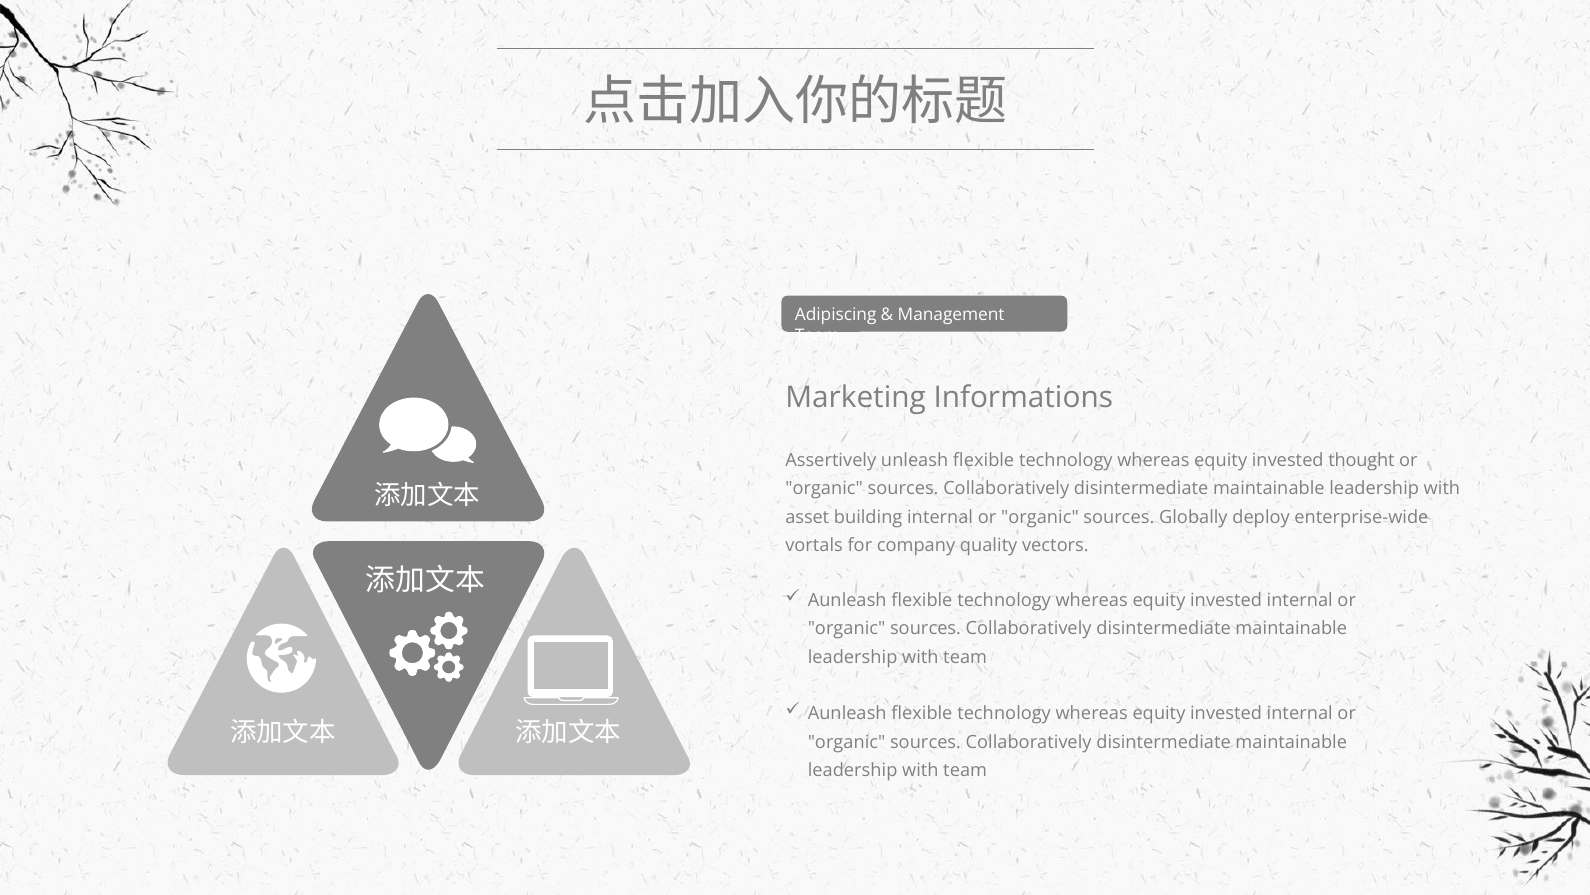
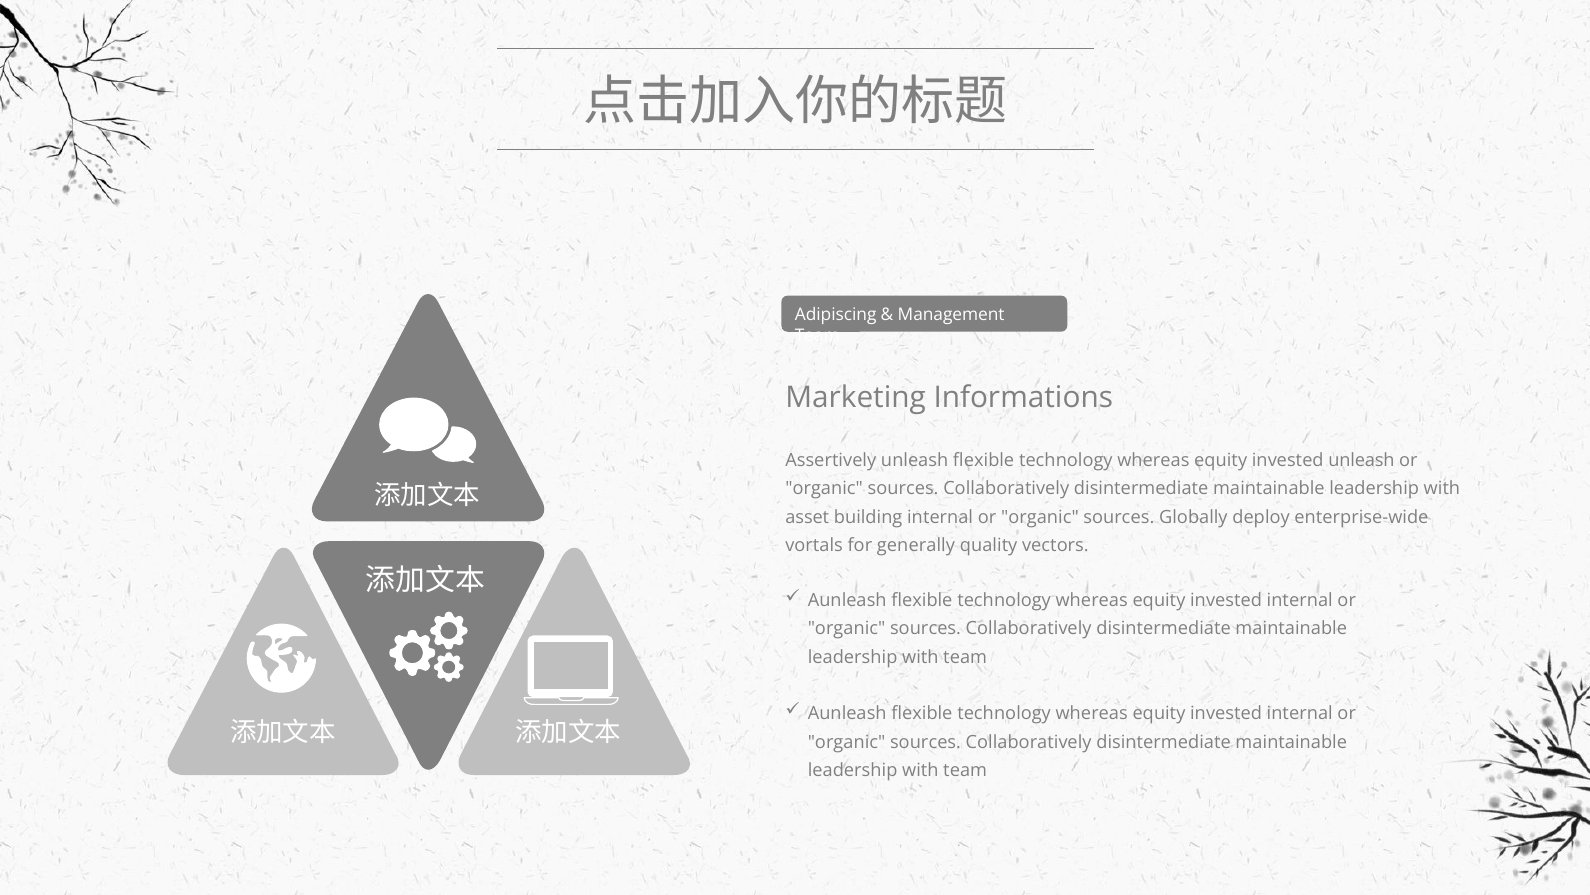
invested thought: thought -> unleash (1362, 460)
company: company -> generally (916, 546)
